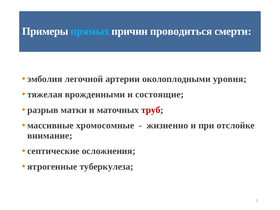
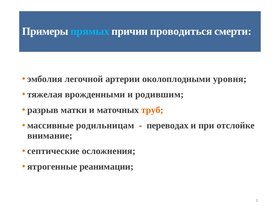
состоящие: состоящие -> родившим (160, 94)
труб colour: red -> orange (152, 110)
хромосомные: хромосомные -> родильницам (105, 125)
жизненно: жизненно -> переводах (168, 125)
туберкулеза: туберкулеза -> реанимации (107, 167)
